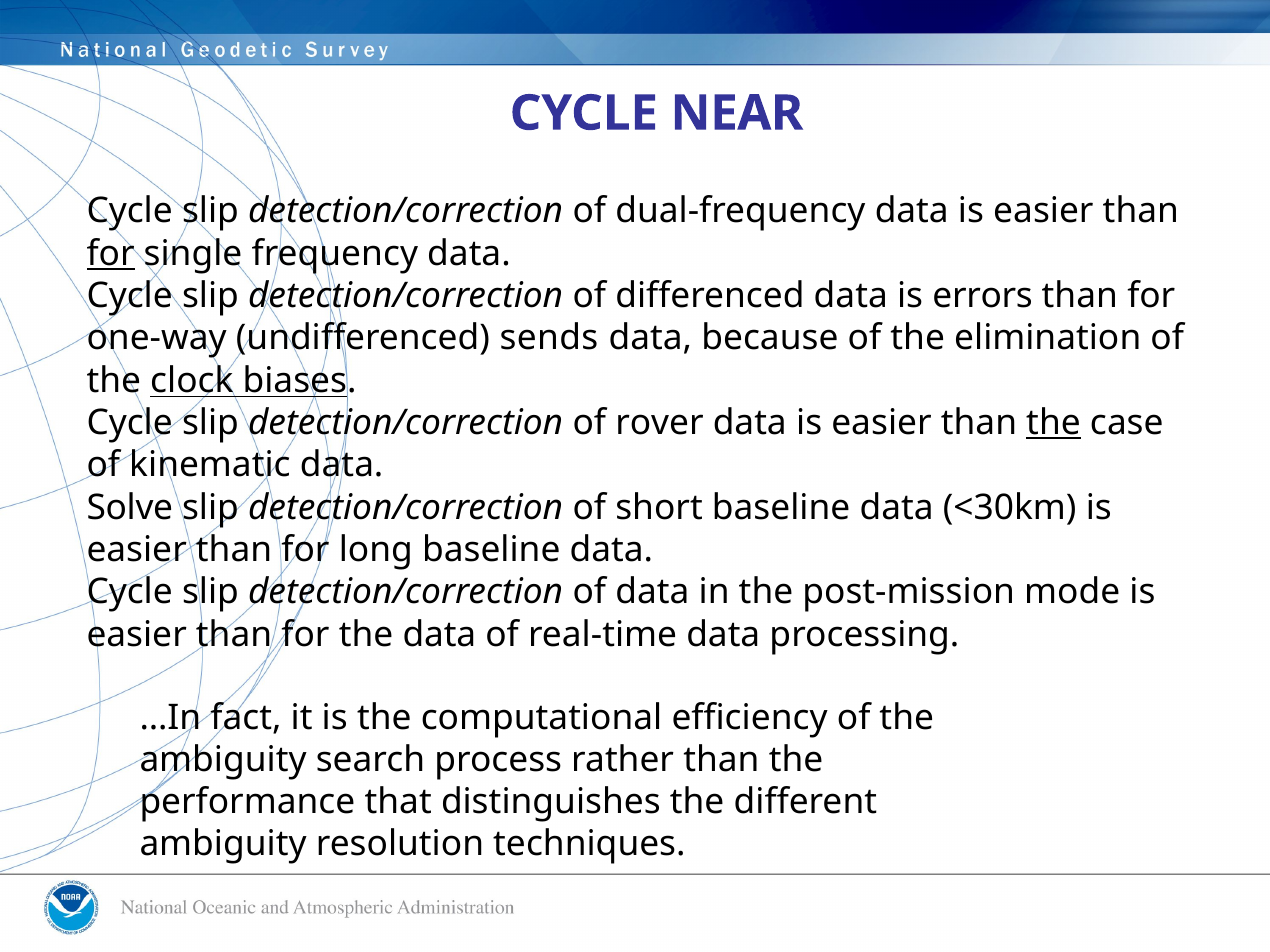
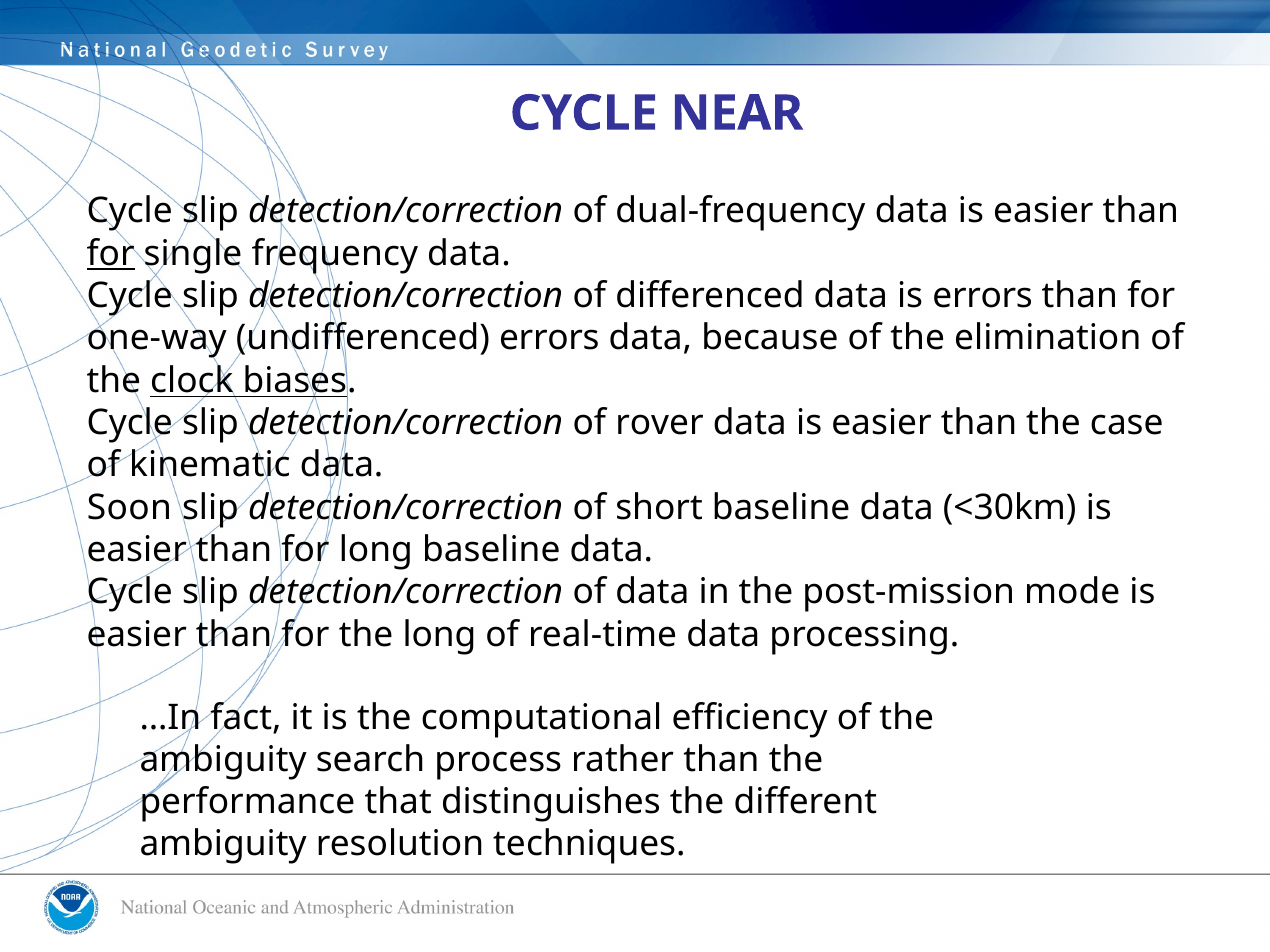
undifferenced sends: sends -> errors (549, 338)
the underline: present -> none (1053, 423)
Solve: Solve -> Soon (129, 508)
the data: data -> long (439, 635)
